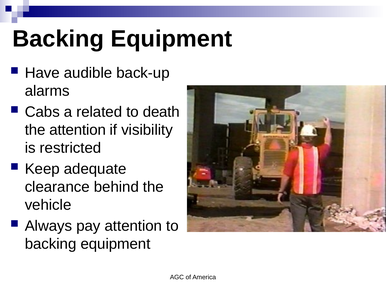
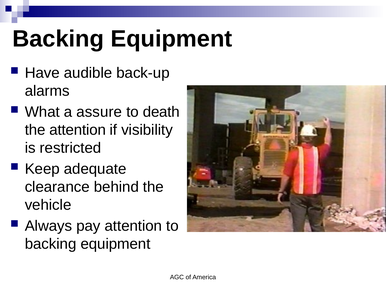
Cabs: Cabs -> What (42, 112)
related: related -> assure (99, 112)
